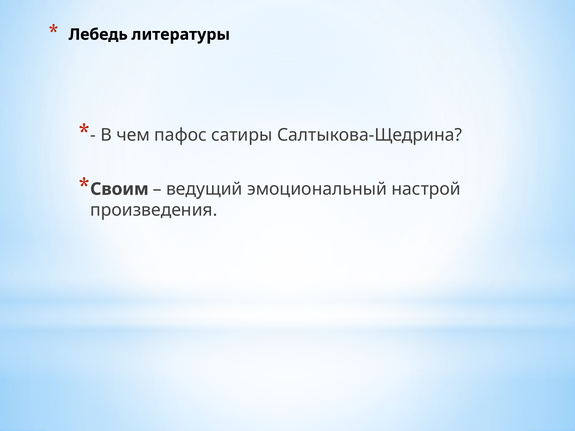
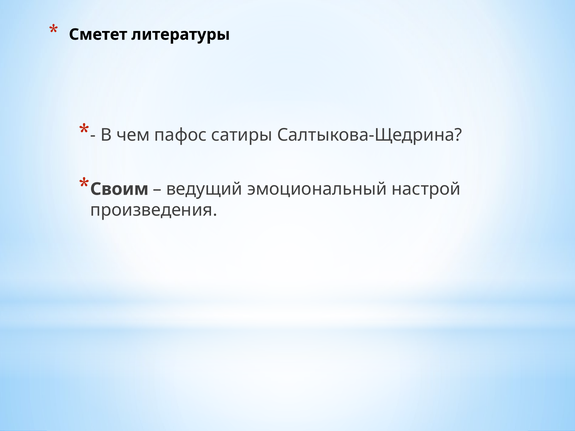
Лебедь: Лебедь -> Сметет (98, 35)
